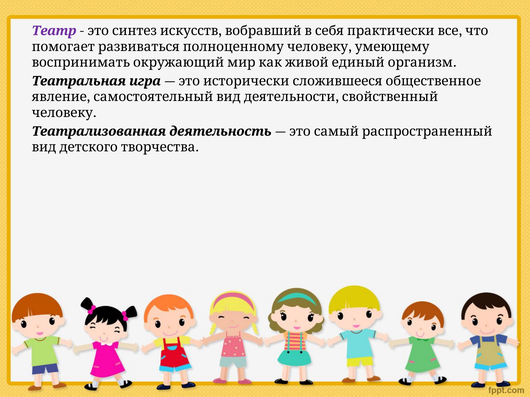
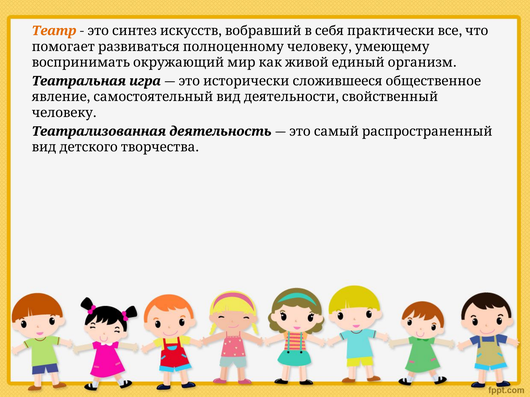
Театр colour: purple -> orange (54, 31)
